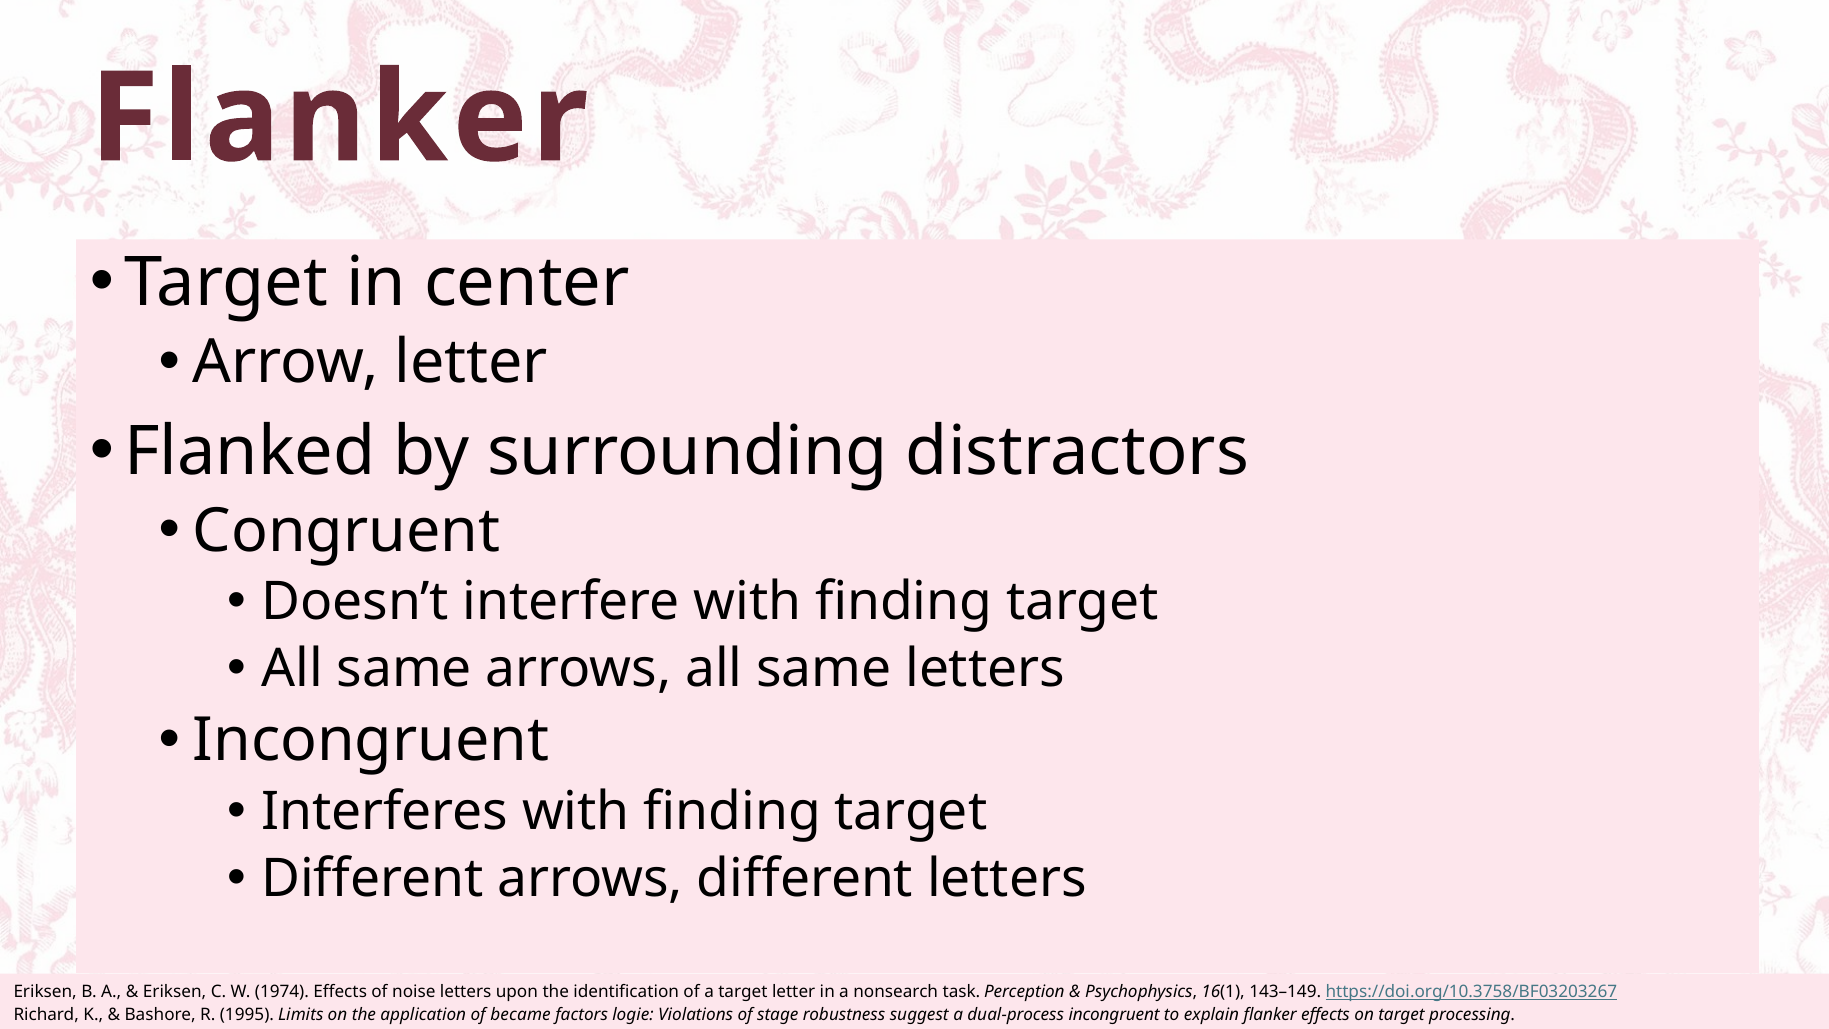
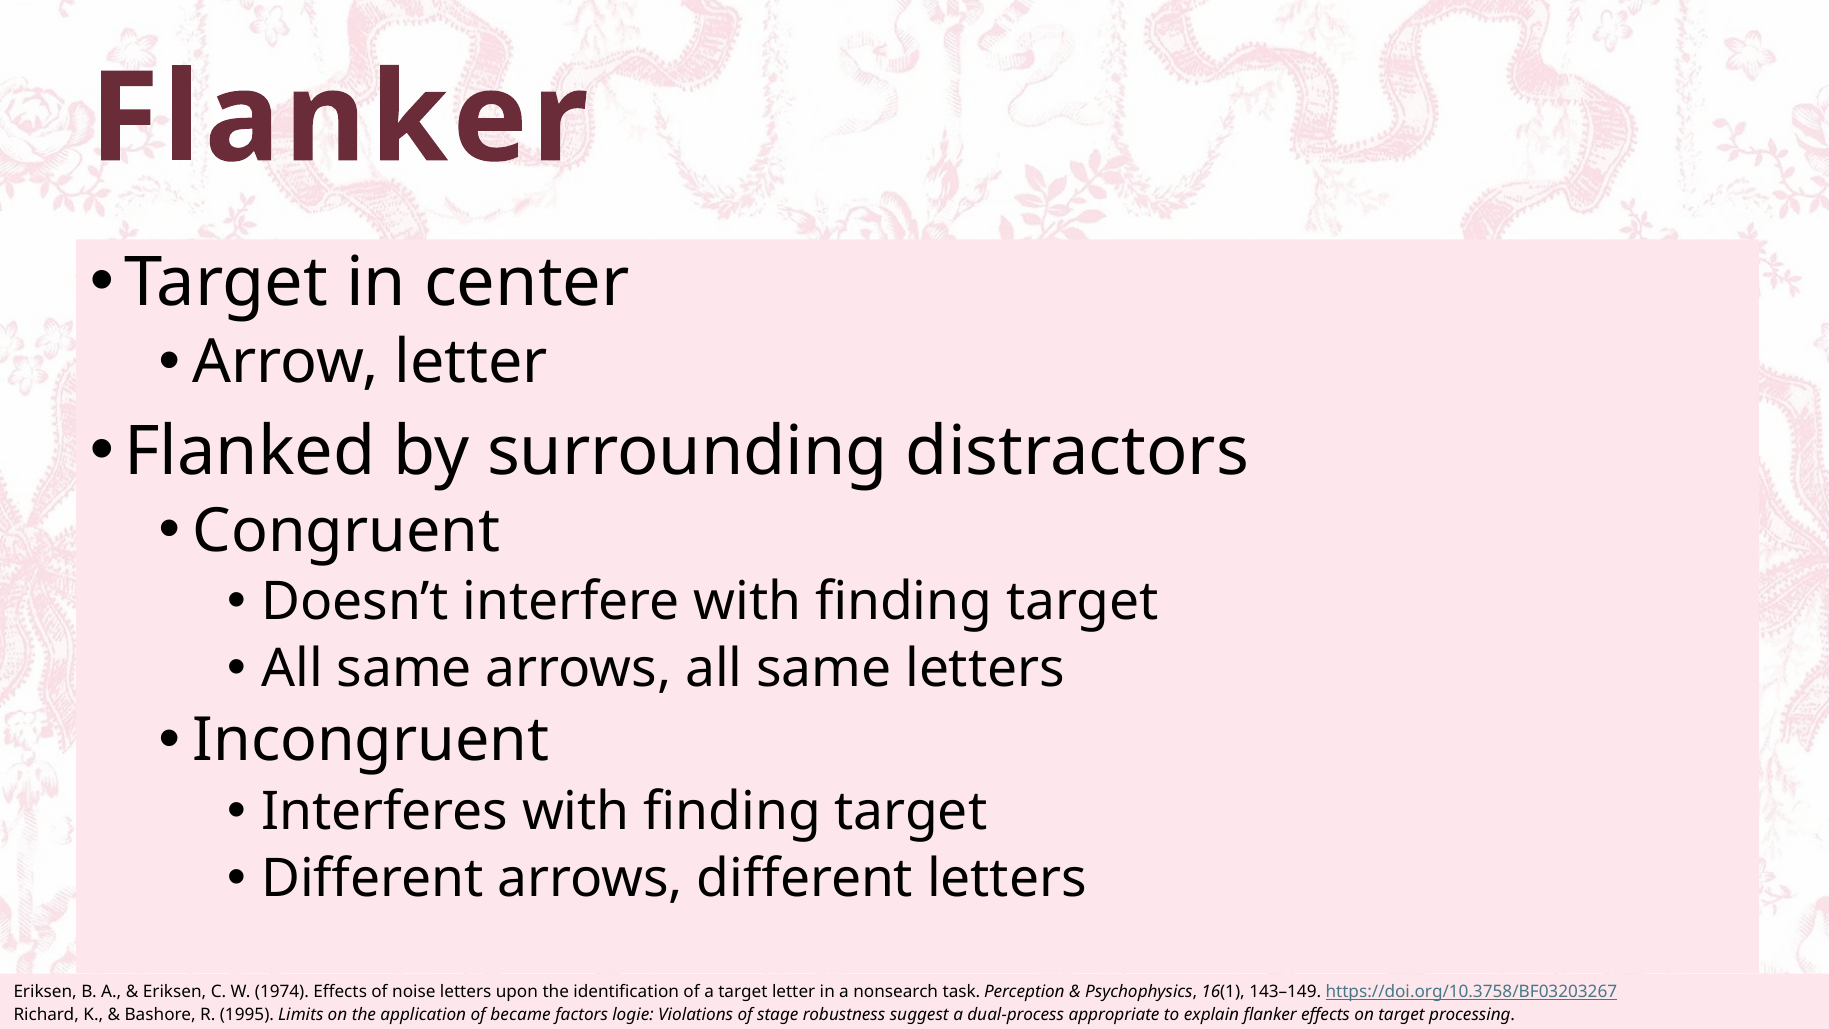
dual-process incongruent: incongruent -> appropriate (1114, 1015)
